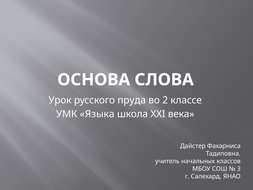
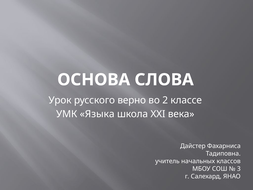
пруда: пруда -> верно (132, 100)
